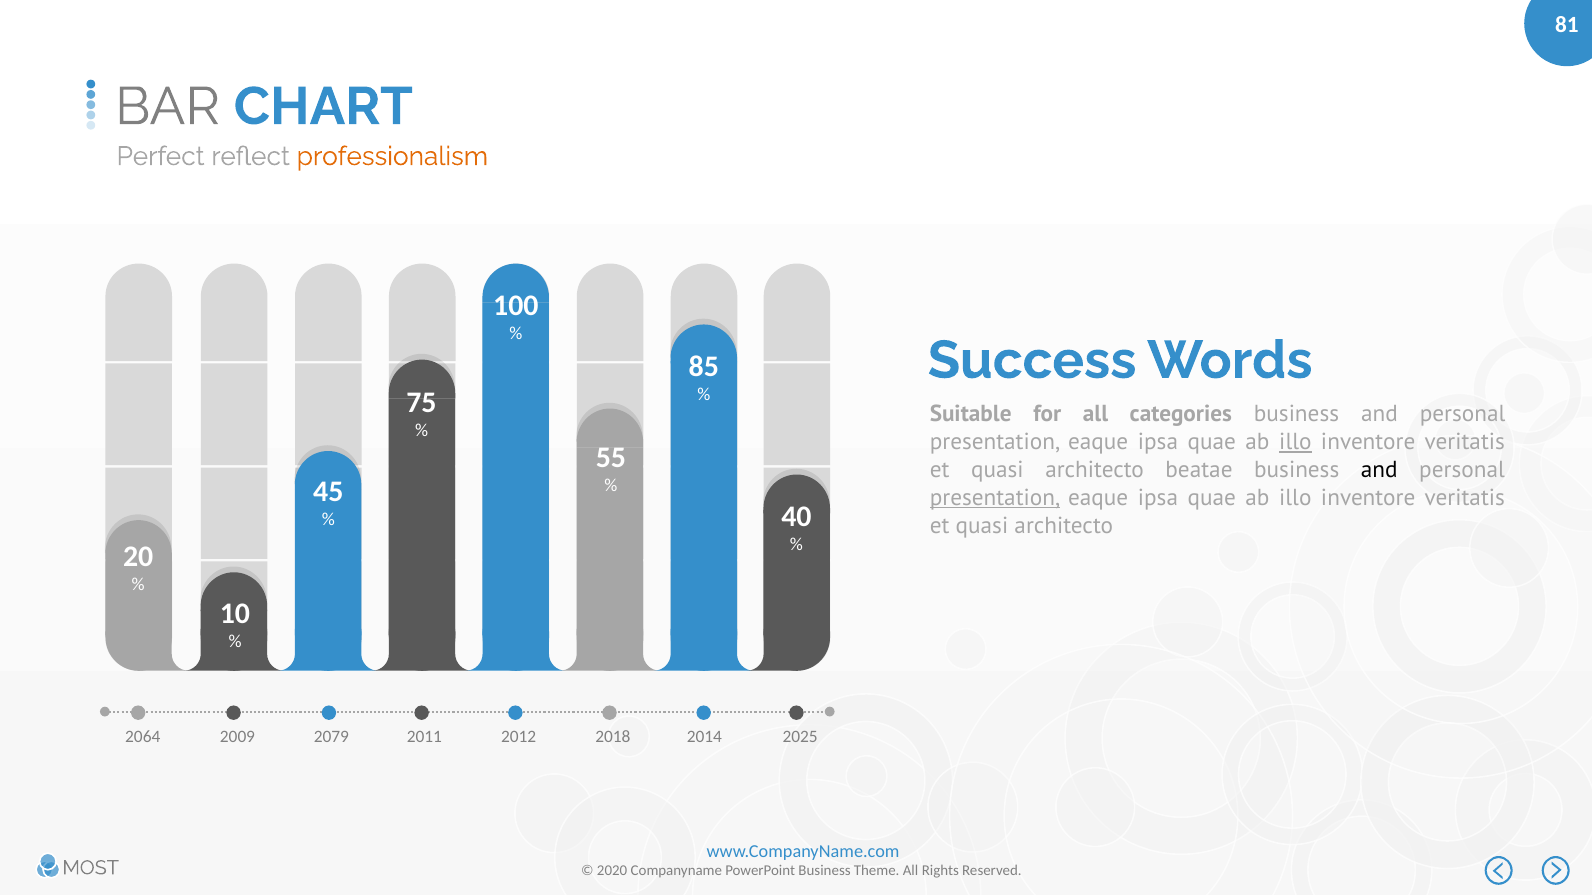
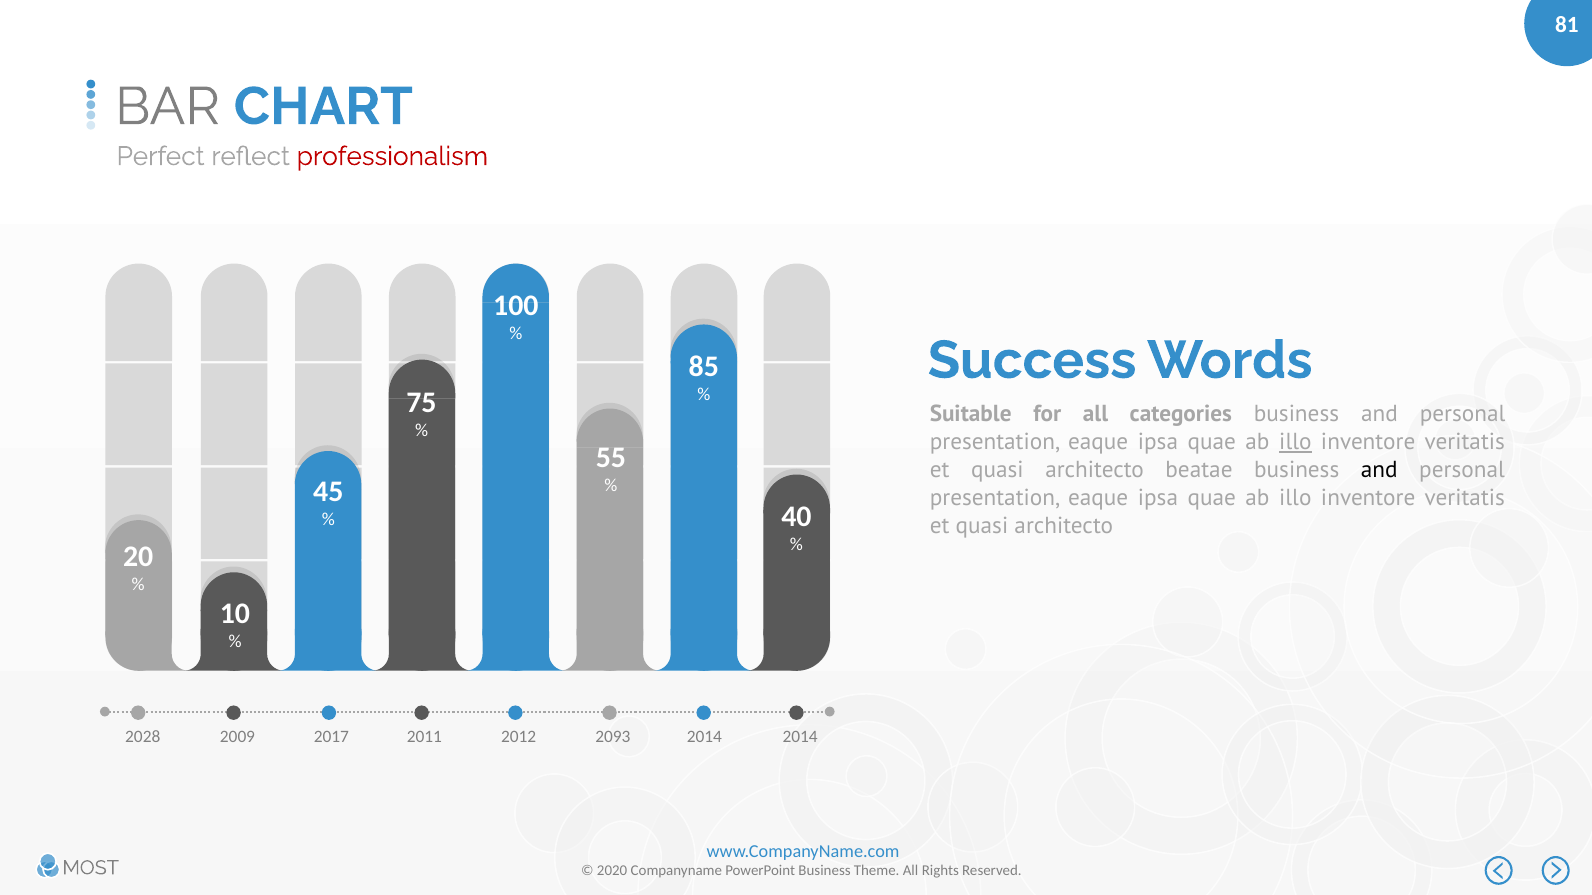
professionalism colour: orange -> red (392, 156)
presentation underline: present -> none (995, 498)
2064: 2064 -> 2028 (143, 737)
2079: 2079 -> 2017 (331, 737)
2018: 2018 -> 2093 (613, 737)
2025: 2025 -> 2014 (800, 737)
